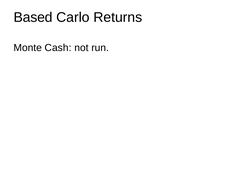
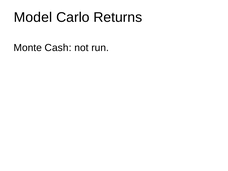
Based: Based -> Model (33, 17)
